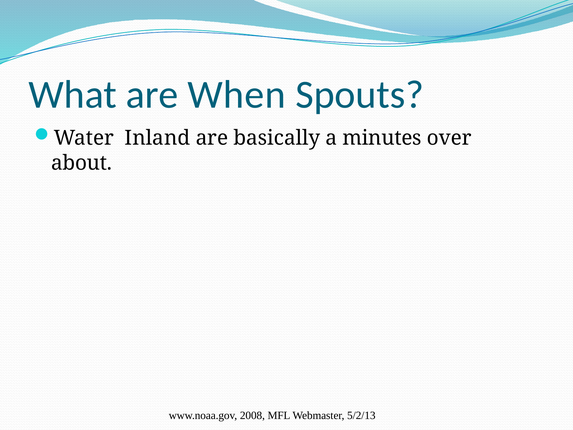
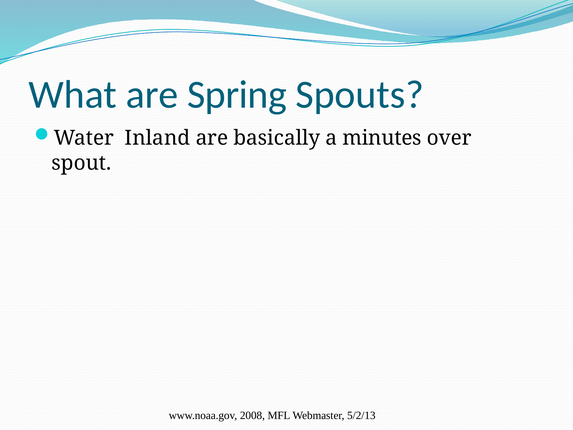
When: When -> Spring (237, 95)
about: about -> spout (81, 163)
